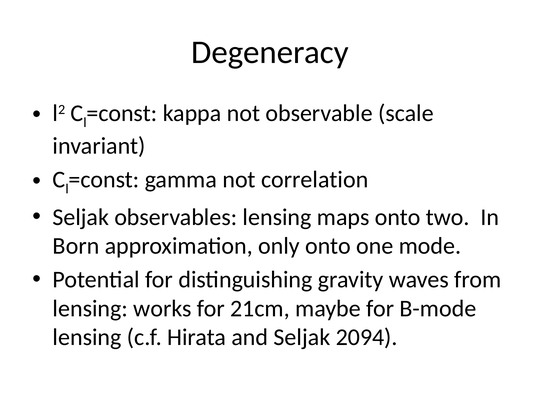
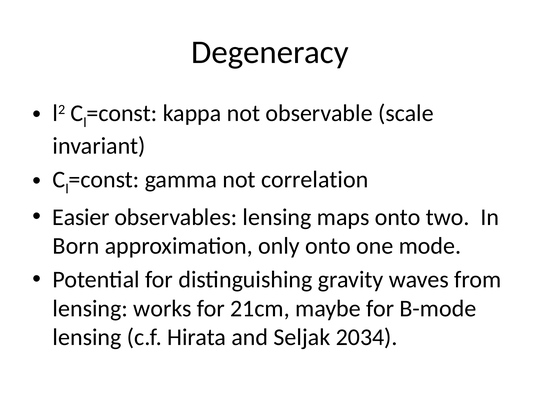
Seljak: Seljak -> Easier (81, 217)
2094: 2094 -> 2034 (367, 337)
